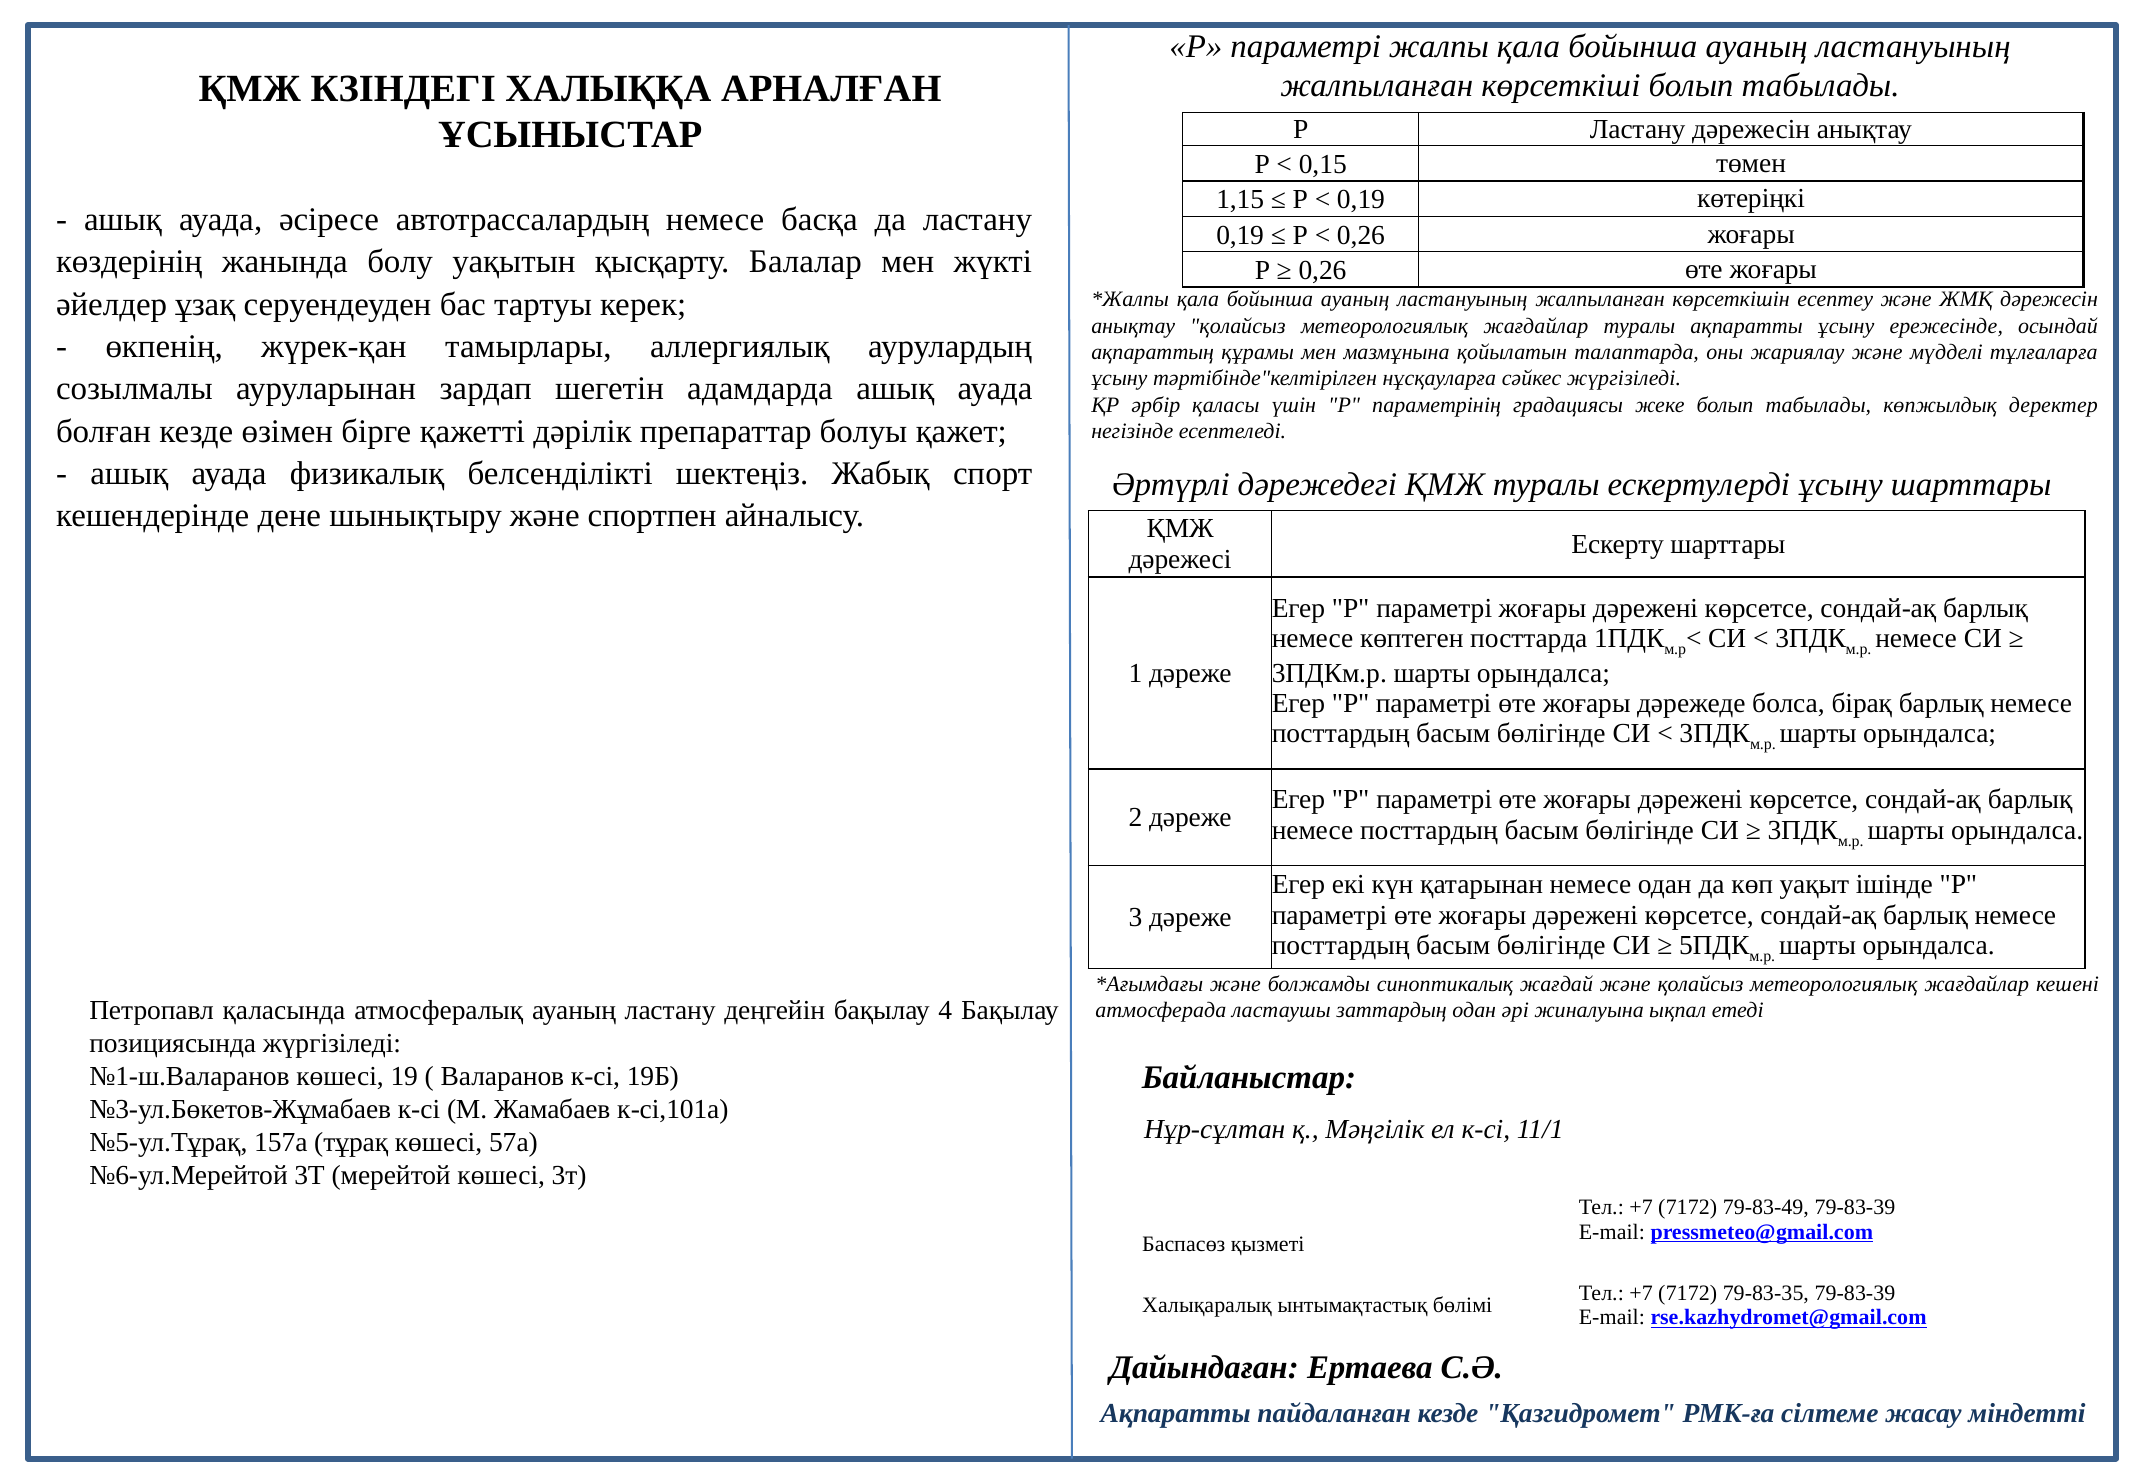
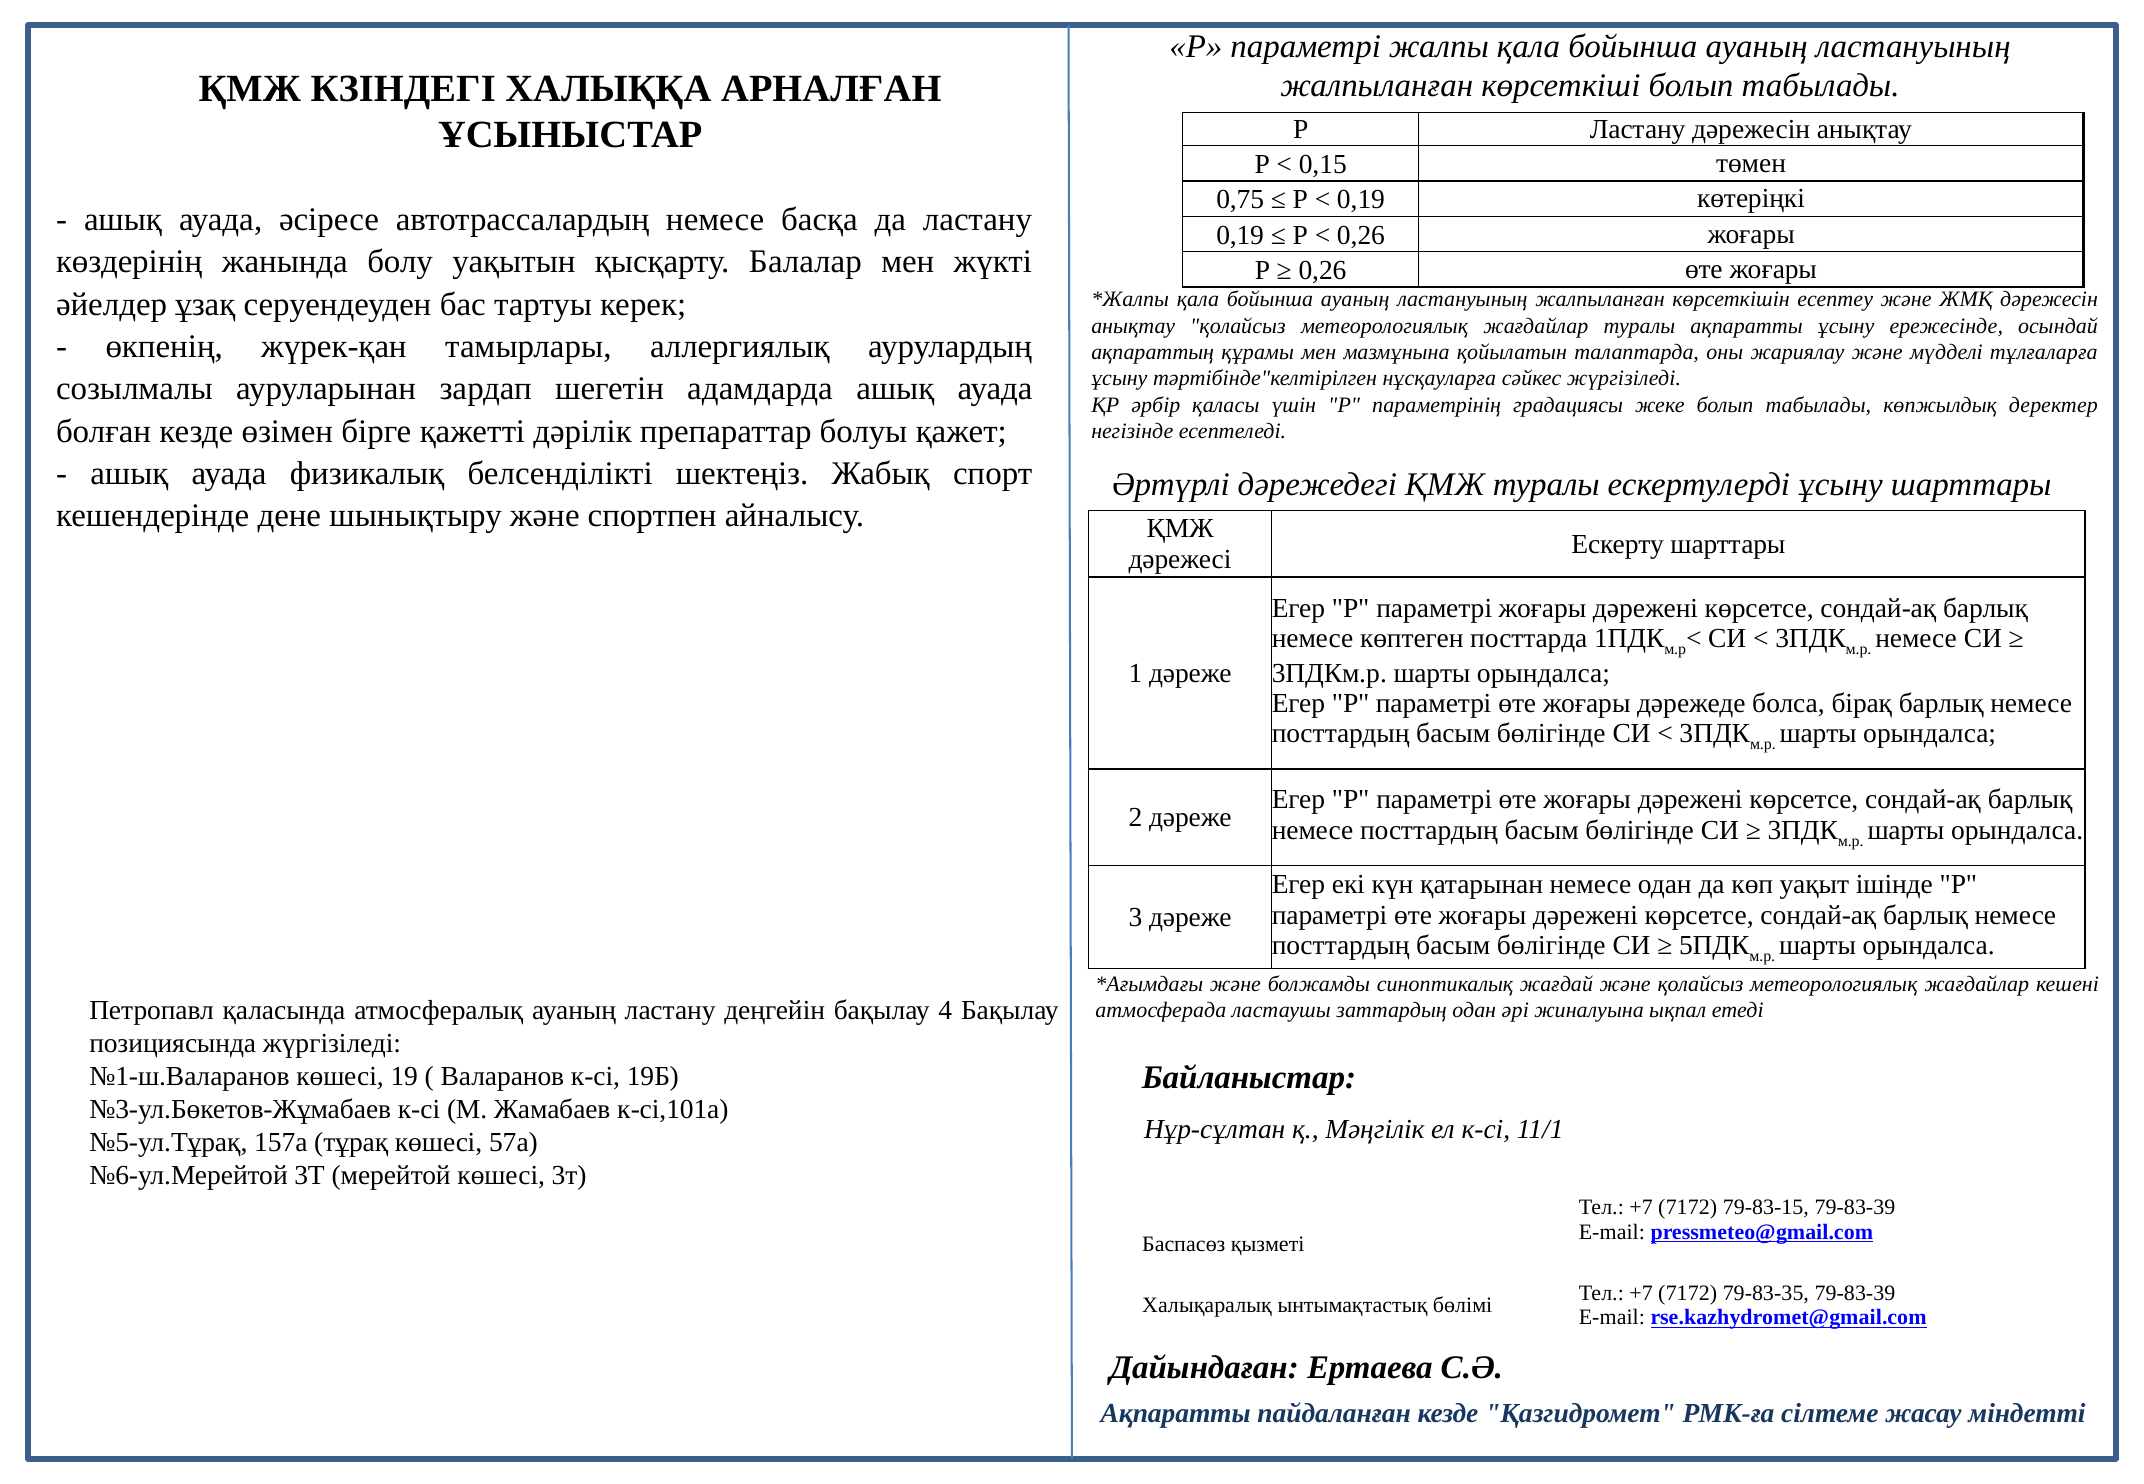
1,15: 1,15 -> 0,75 (1240, 200)
79-83-49: 79-83-49 -> 79-83-15 (1766, 1208)
